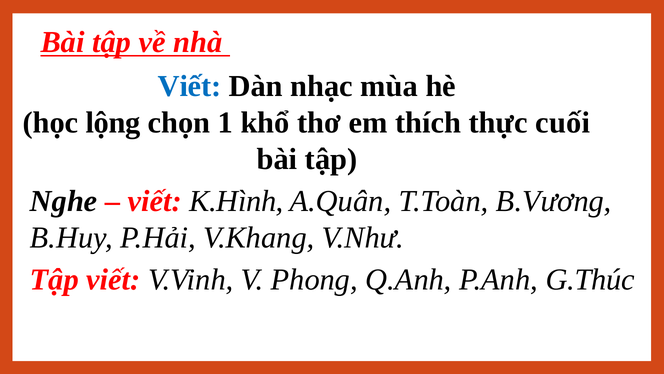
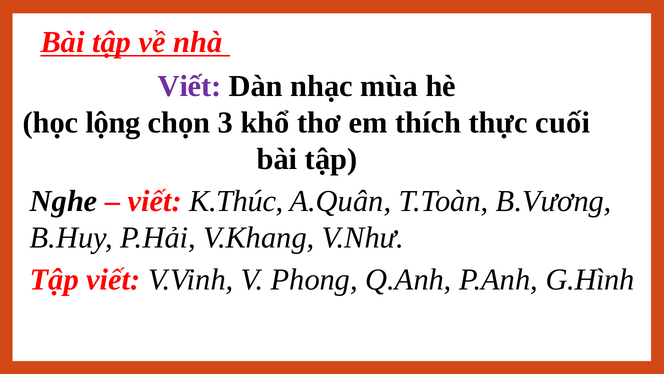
Viết colour: blue -> purple (190, 86)
1: 1 -> 3 (225, 123)
K.Hình: K.Hình -> K.Thúc (236, 201)
G.Thúc: G.Thúc -> G.Hình (590, 280)
